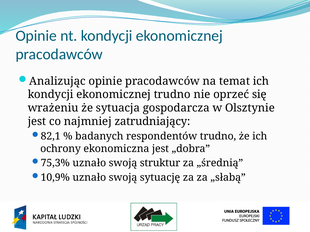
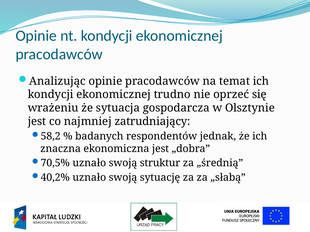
82,1: 82,1 -> 58,2 (51, 137)
respondentów trudno: trudno -> jednak (218, 137)
ochrony: ochrony -> znaczna (61, 149)
75,3%: 75,3% -> 70,5% (55, 163)
10,9%: 10,9% -> 40,2% (55, 178)
